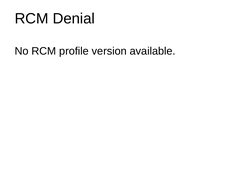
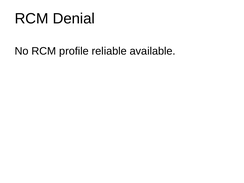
version: version -> reliable (109, 51)
